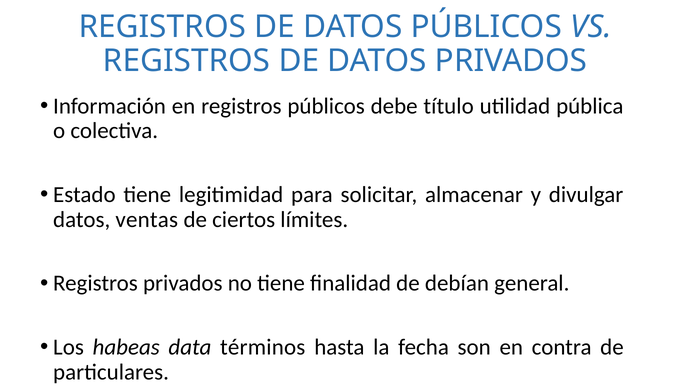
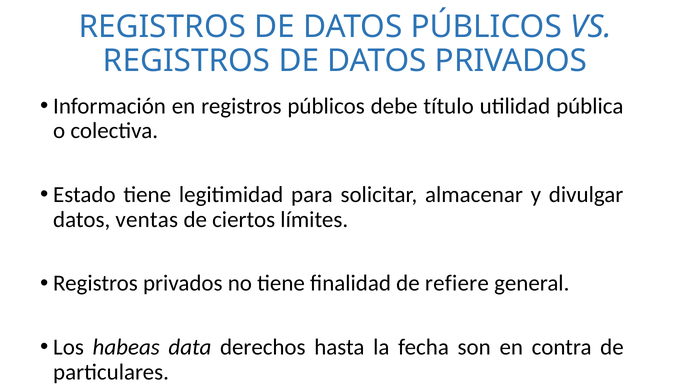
debían: debían -> refiere (457, 284)
términos: términos -> derechos (263, 348)
